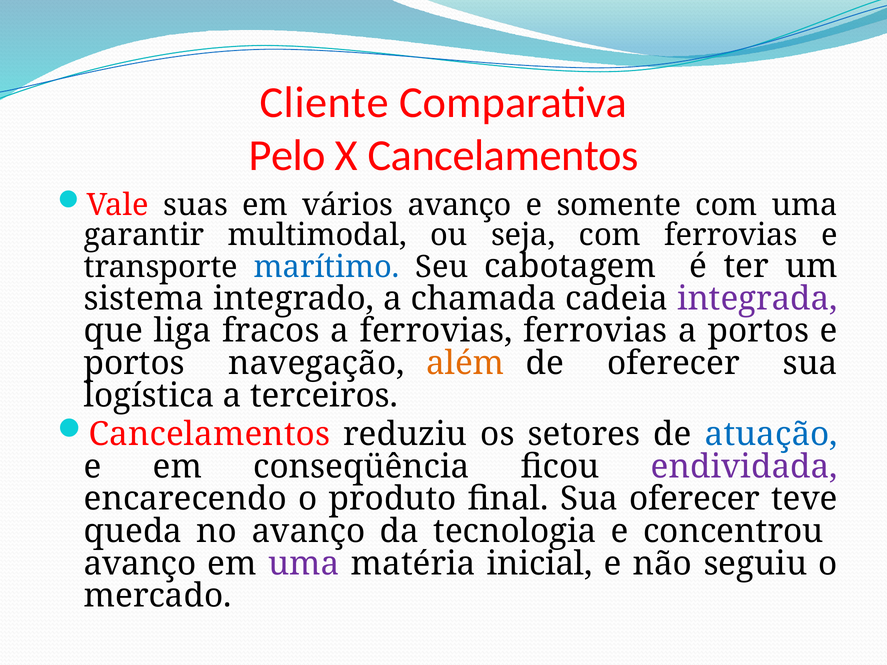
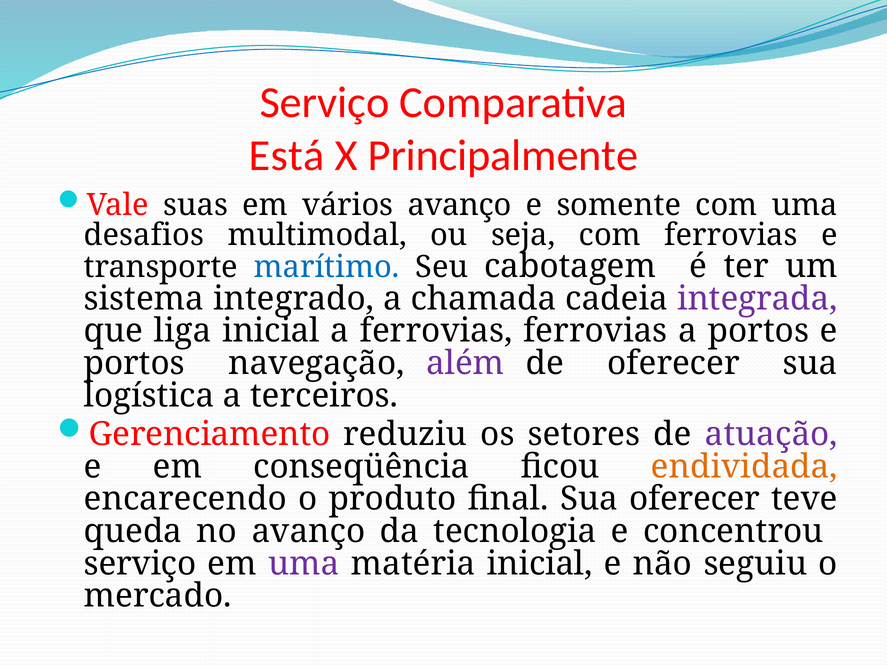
Cliente: Cliente -> Serviço (325, 102)
Pelo: Pelo -> Está (287, 156)
X Cancelamentos: Cancelamentos -> Principalmente (503, 156)
garantir: garantir -> desafios (144, 235)
liga fracos: fracos -> inicial (271, 331)
além colour: orange -> purple (465, 363)
Cancelamentos: Cancelamentos -> Gerenciamento (210, 434)
atuação colour: blue -> purple (771, 434)
endividada colour: purple -> orange (744, 467)
avanço: avanço -> serviço (140, 564)
